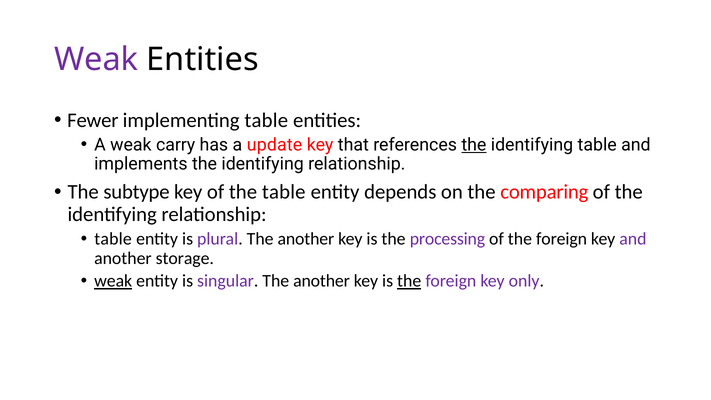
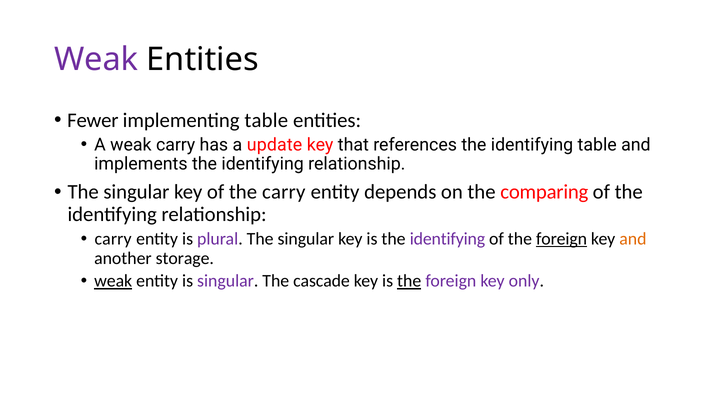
the underline: present -> none (474, 145)
subtype: subtype -> singular (136, 192)
the table: table -> carry (284, 192)
table: table -> carry (113, 239)
plural The another: another -> singular (306, 239)
is the processing: processing -> identifying (447, 239)
foreign underline: none -> present (562, 239)
and colour: purple -> orange (633, 239)
singular The another: another -> cascade (321, 281)
